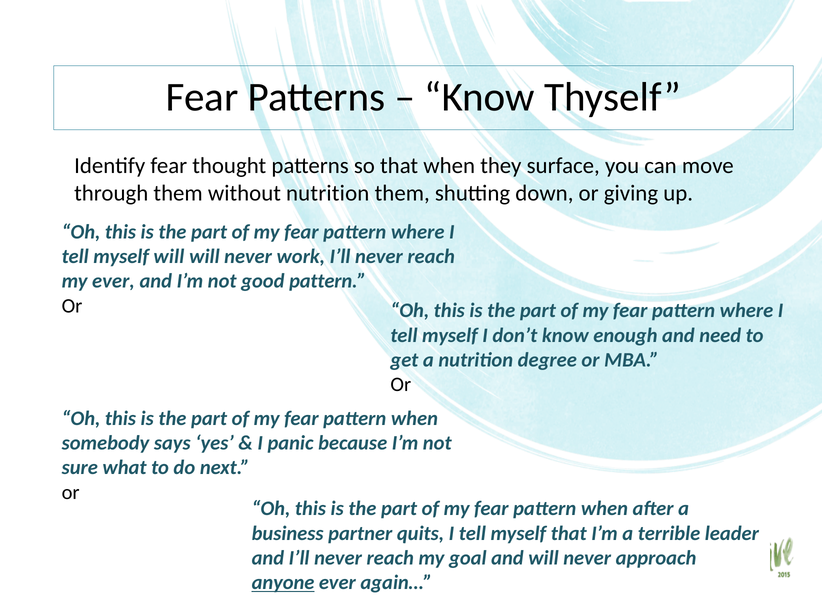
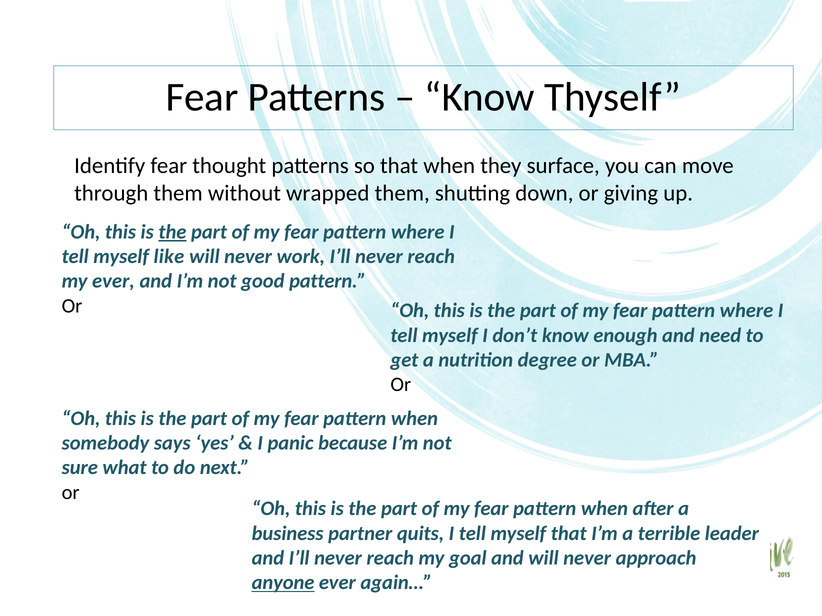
without nutrition: nutrition -> wrapped (328, 193)
the underline: none -> present (172, 232)
myself will: will -> like (169, 257)
